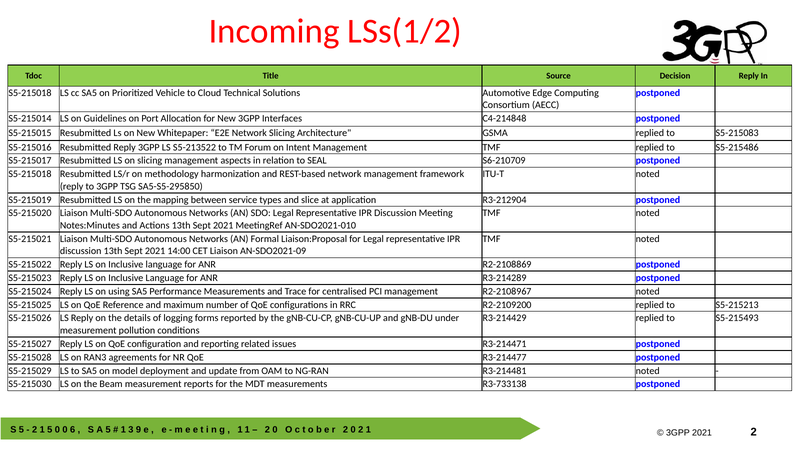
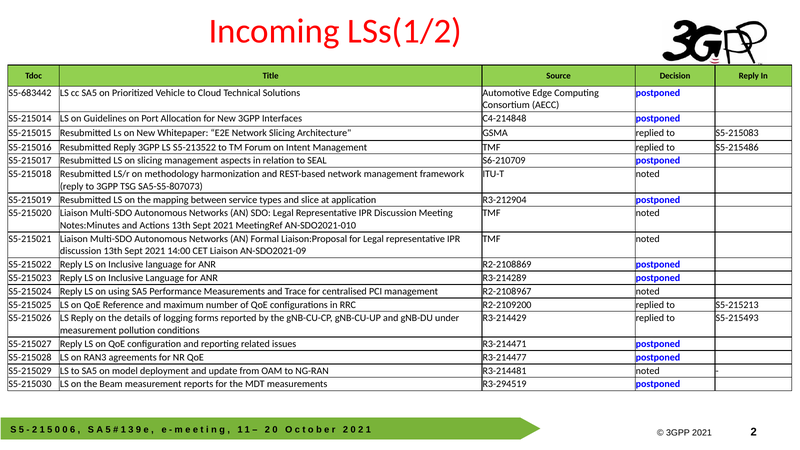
S5-215018: S5-215018 -> S5-683442 (30, 93)
SA5-S5-295850: SA5-S5-295850 -> SA5-S5-807073 (170, 186)
R3-733138: R3-733138 -> R3-294519 (505, 384)
